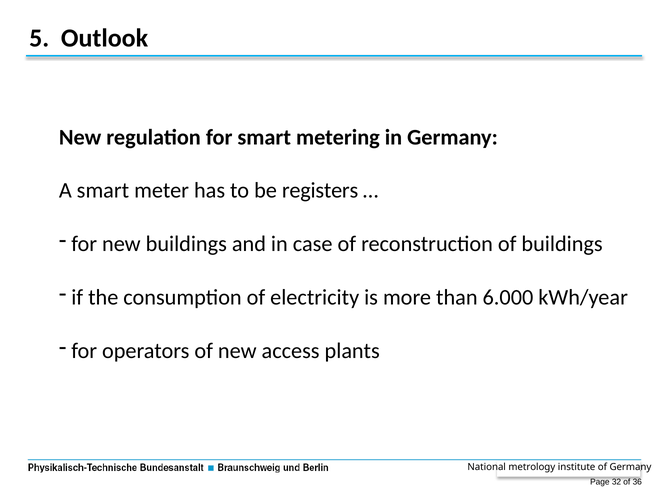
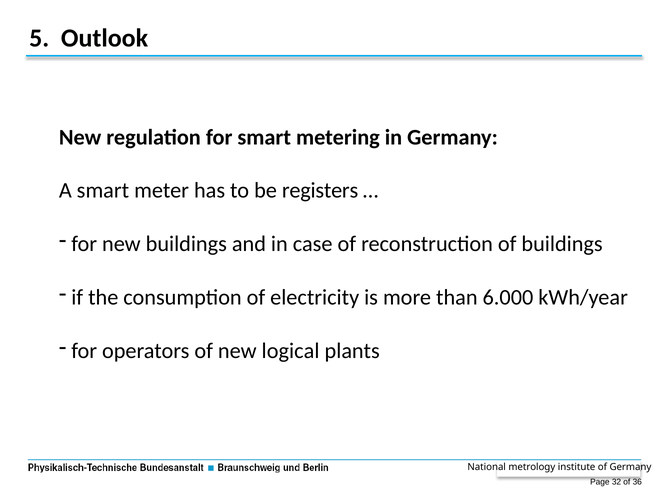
access: access -> logical (291, 351)
